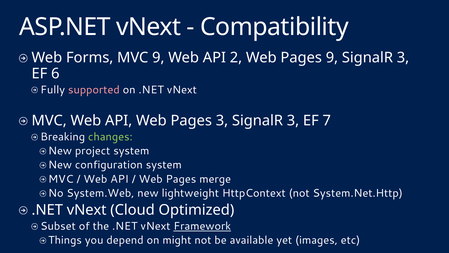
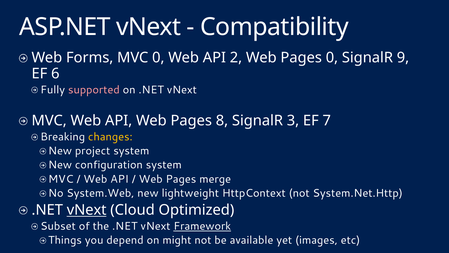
MVC 9: 9 -> 0 (158, 58)
Pages 9: 9 -> 0 (332, 58)
3: 3 -> 9 (403, 58)
Pages 3: 3 -> 8 (222, 120)
changes colour: light green -> yellow (110, 137)
vNext underline: none -> present (87, 210)
